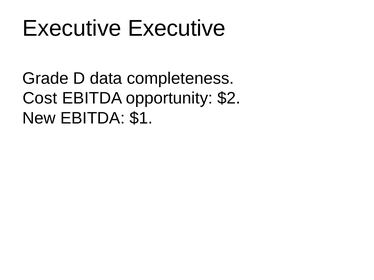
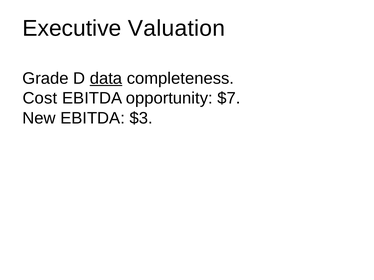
Executive Executive: Executive -> Valuation (177, 28)
data underline: none -> present (106, 78)
$2: $2 -> $7 (229, 98)
$1: $1 -> $3 (141, 118)
